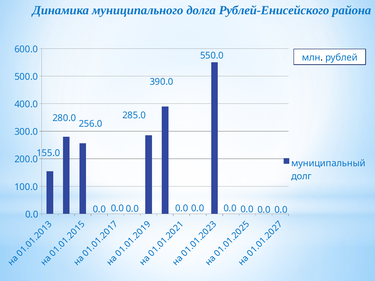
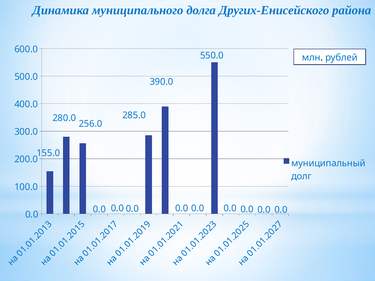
Рублей-Енисейского: Рублей-Енисейского -> Других-Енисейского (274, 10)
